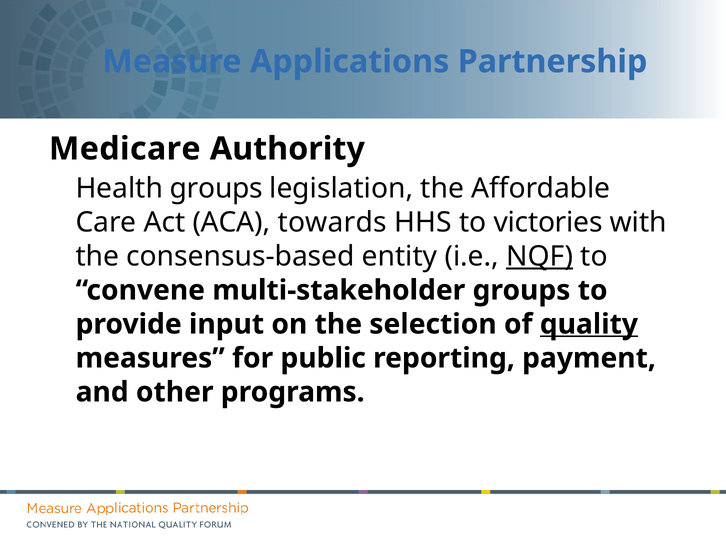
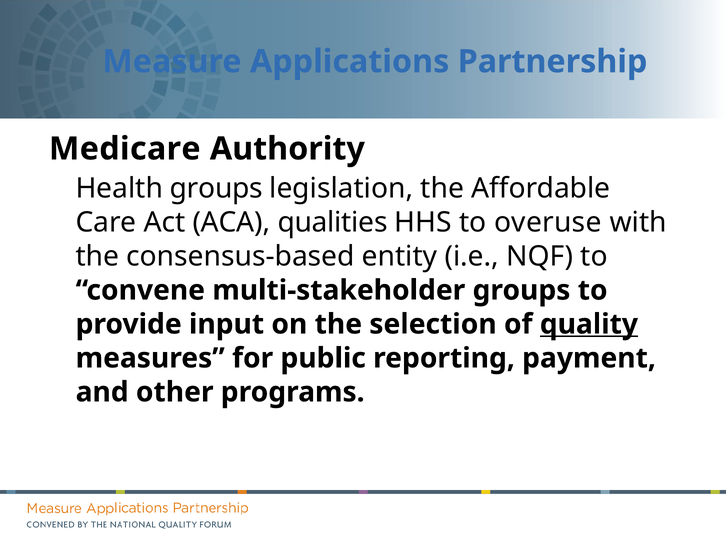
towards: towards -> qualities (333, 222)
victories: victories -> overuse (548, 222)
NQF underline: present -> none (540, 256)
